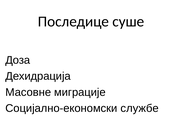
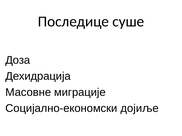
службе: службе -> дојиље (140, 109)
